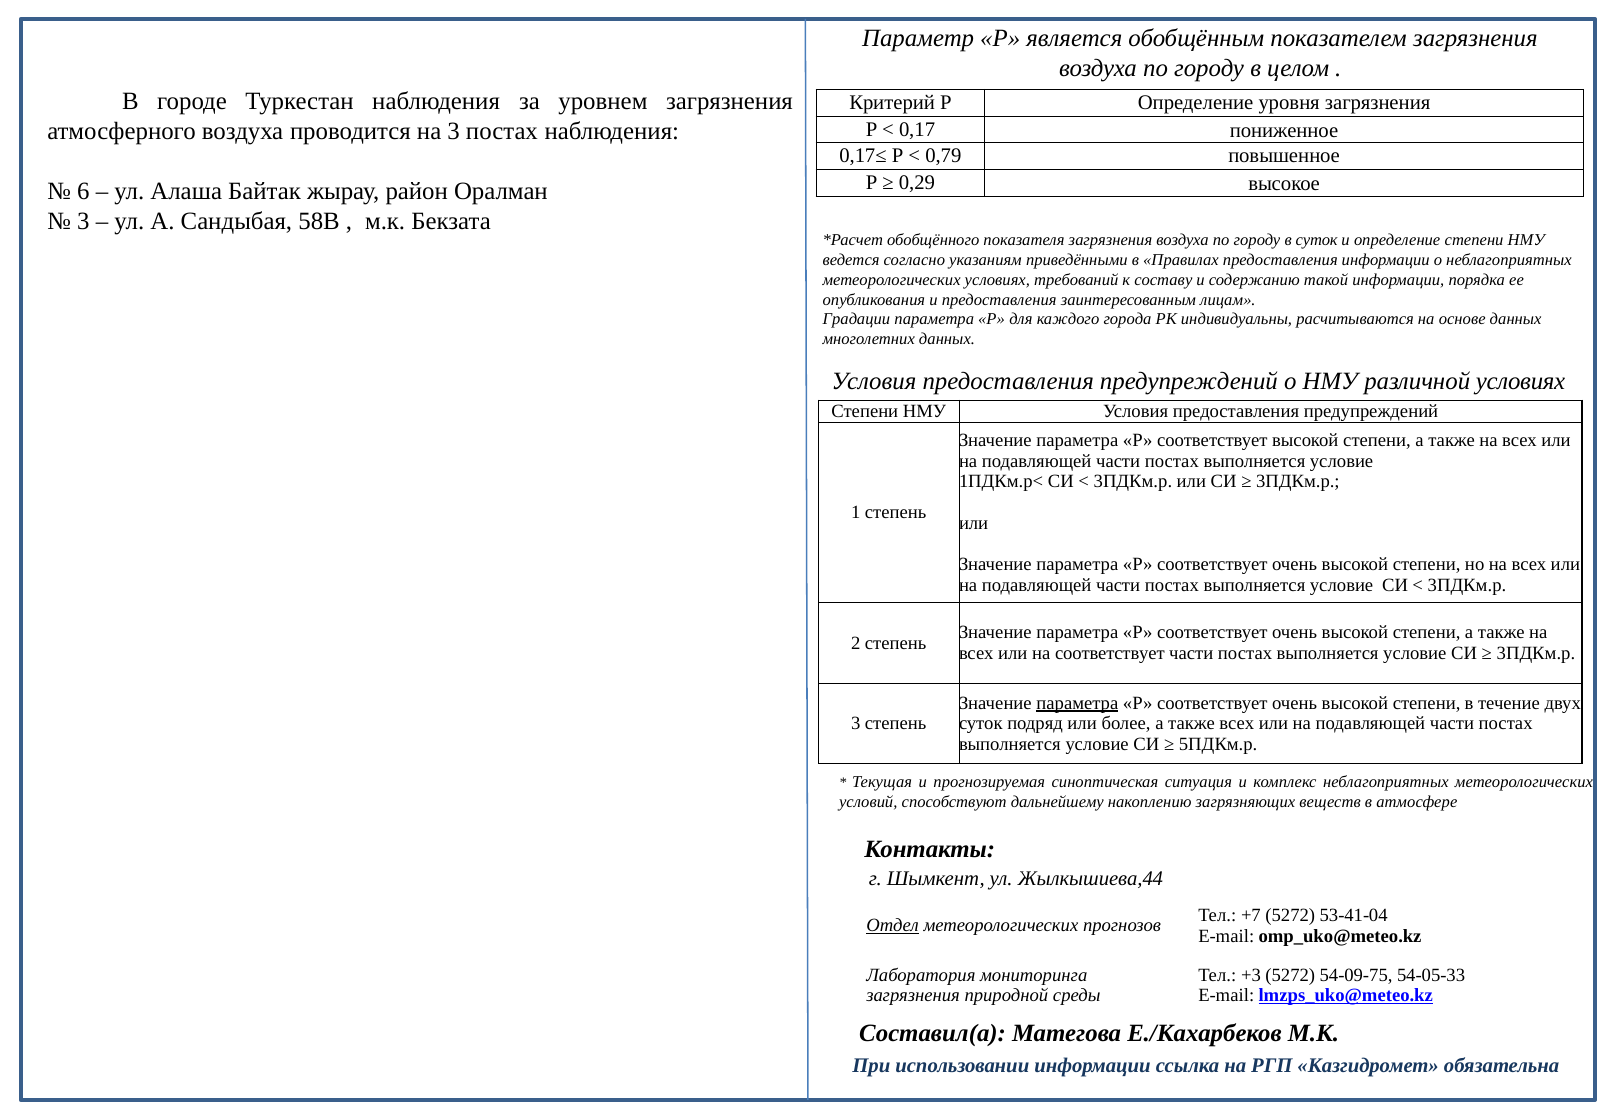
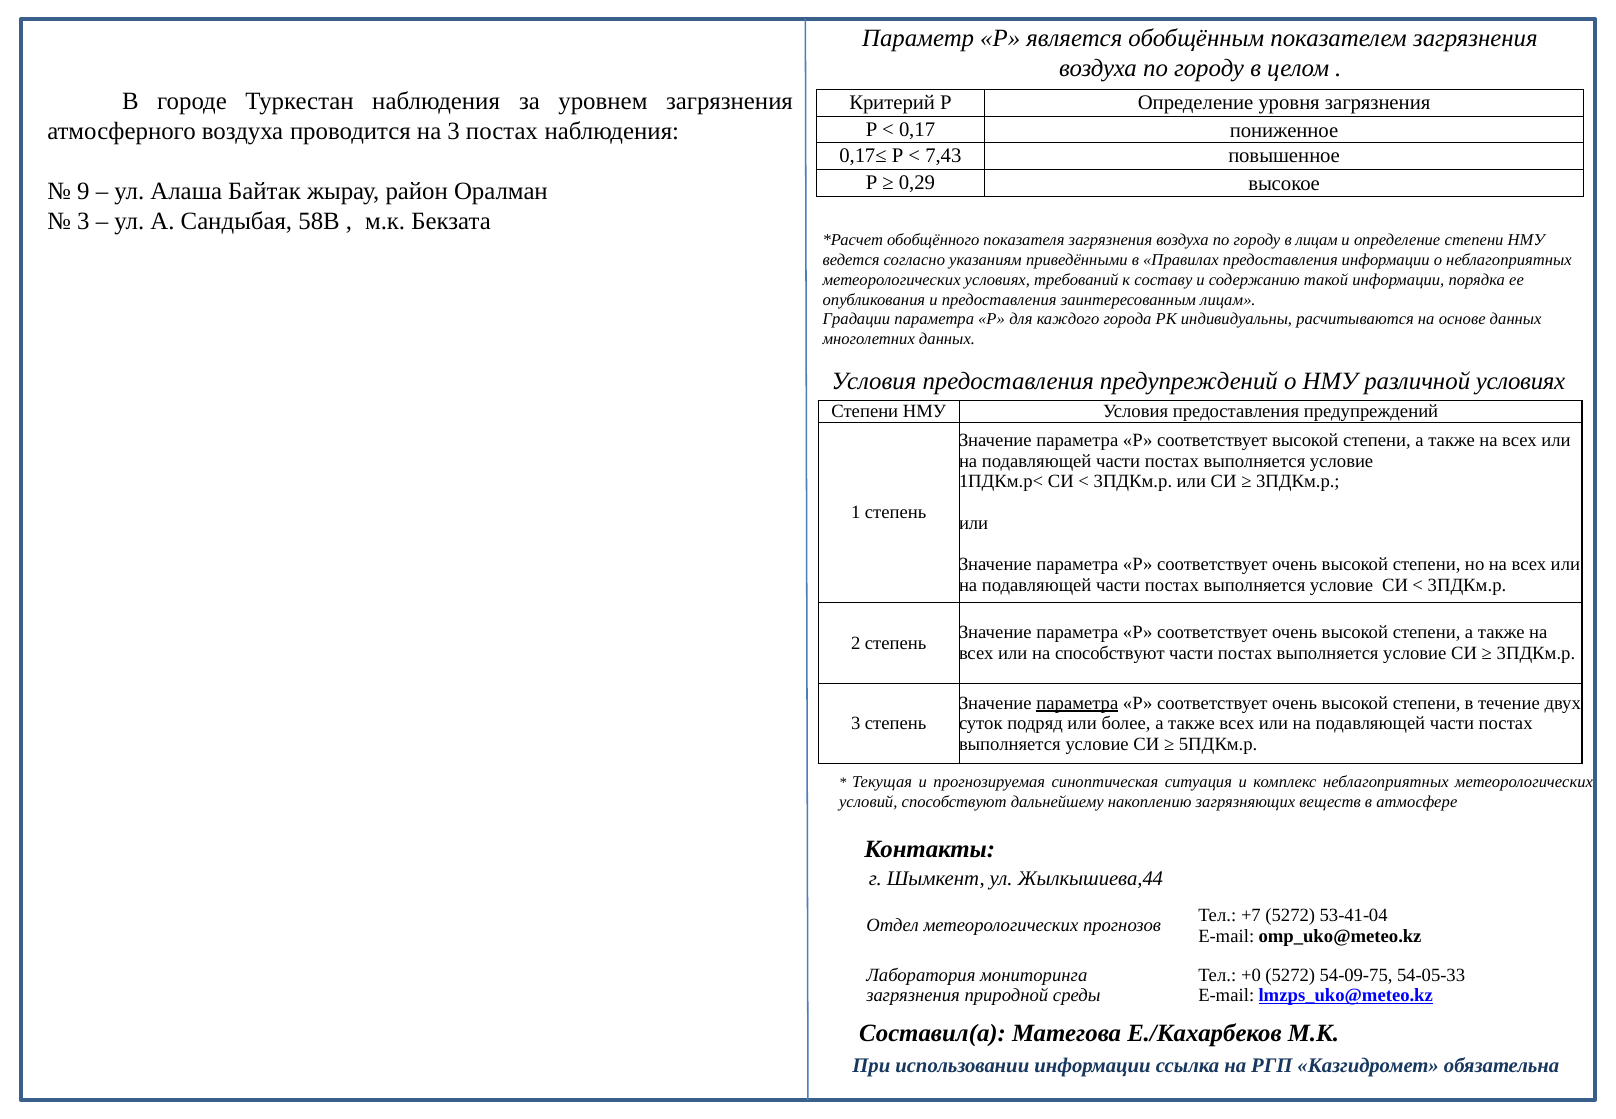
0,79: 0,79 -> 7,43 (943, 156)
6: 6 -> 9 (83, 191)
в суток: суток -> лицам (1317, 240)
на соответствует: соответствует -> способствуют (1110, 653)
Отдел underline: present -> none (893, 925)
+3: +3 -> +0 (1251, 975)
